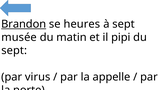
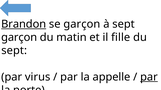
se heures: heures -> garçon (82, 24)
musée: musée -> garçon (19, 38)
pipi: pipi -> fille (121, 38)
par underline: none -> present (149, 77)
